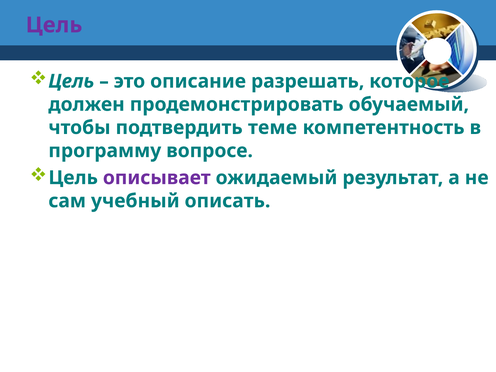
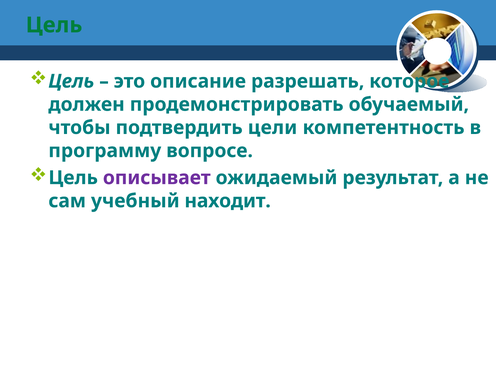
Цель colour: purple -> green (54, 25)
теме: теме -> цели (273, 128)
описать: описать -> находит (228, 201)
